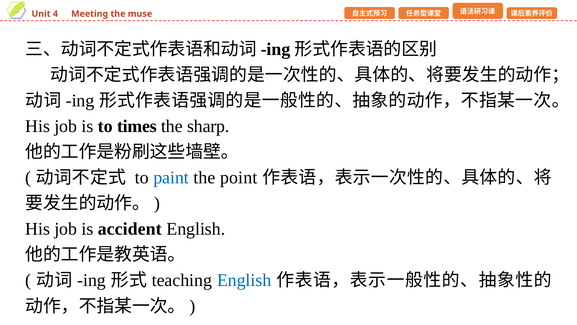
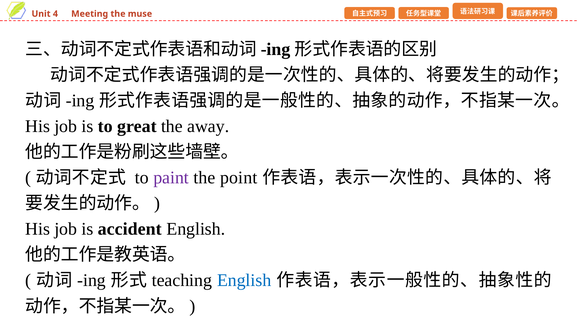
times: times -> great (137, 126)
sharp: sharp -> away (208, 126)
paint colour: blue -> purple (171, 177)
